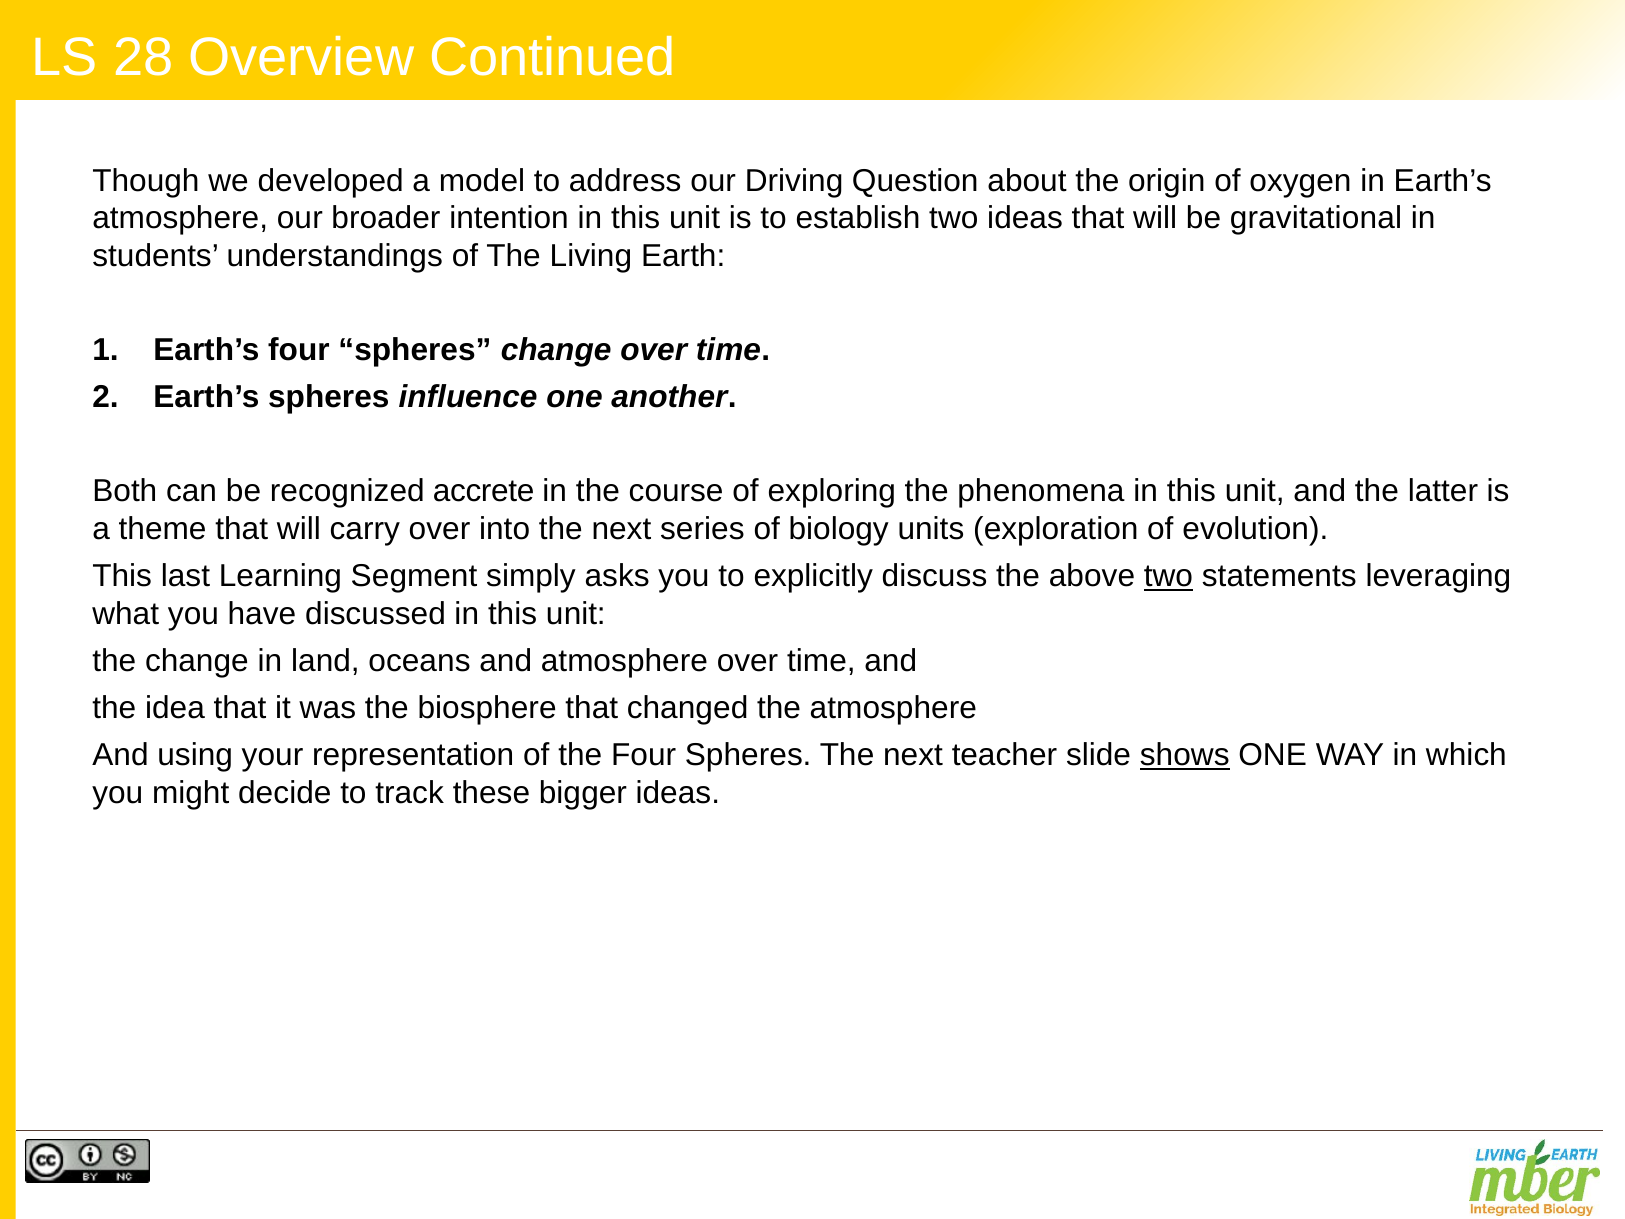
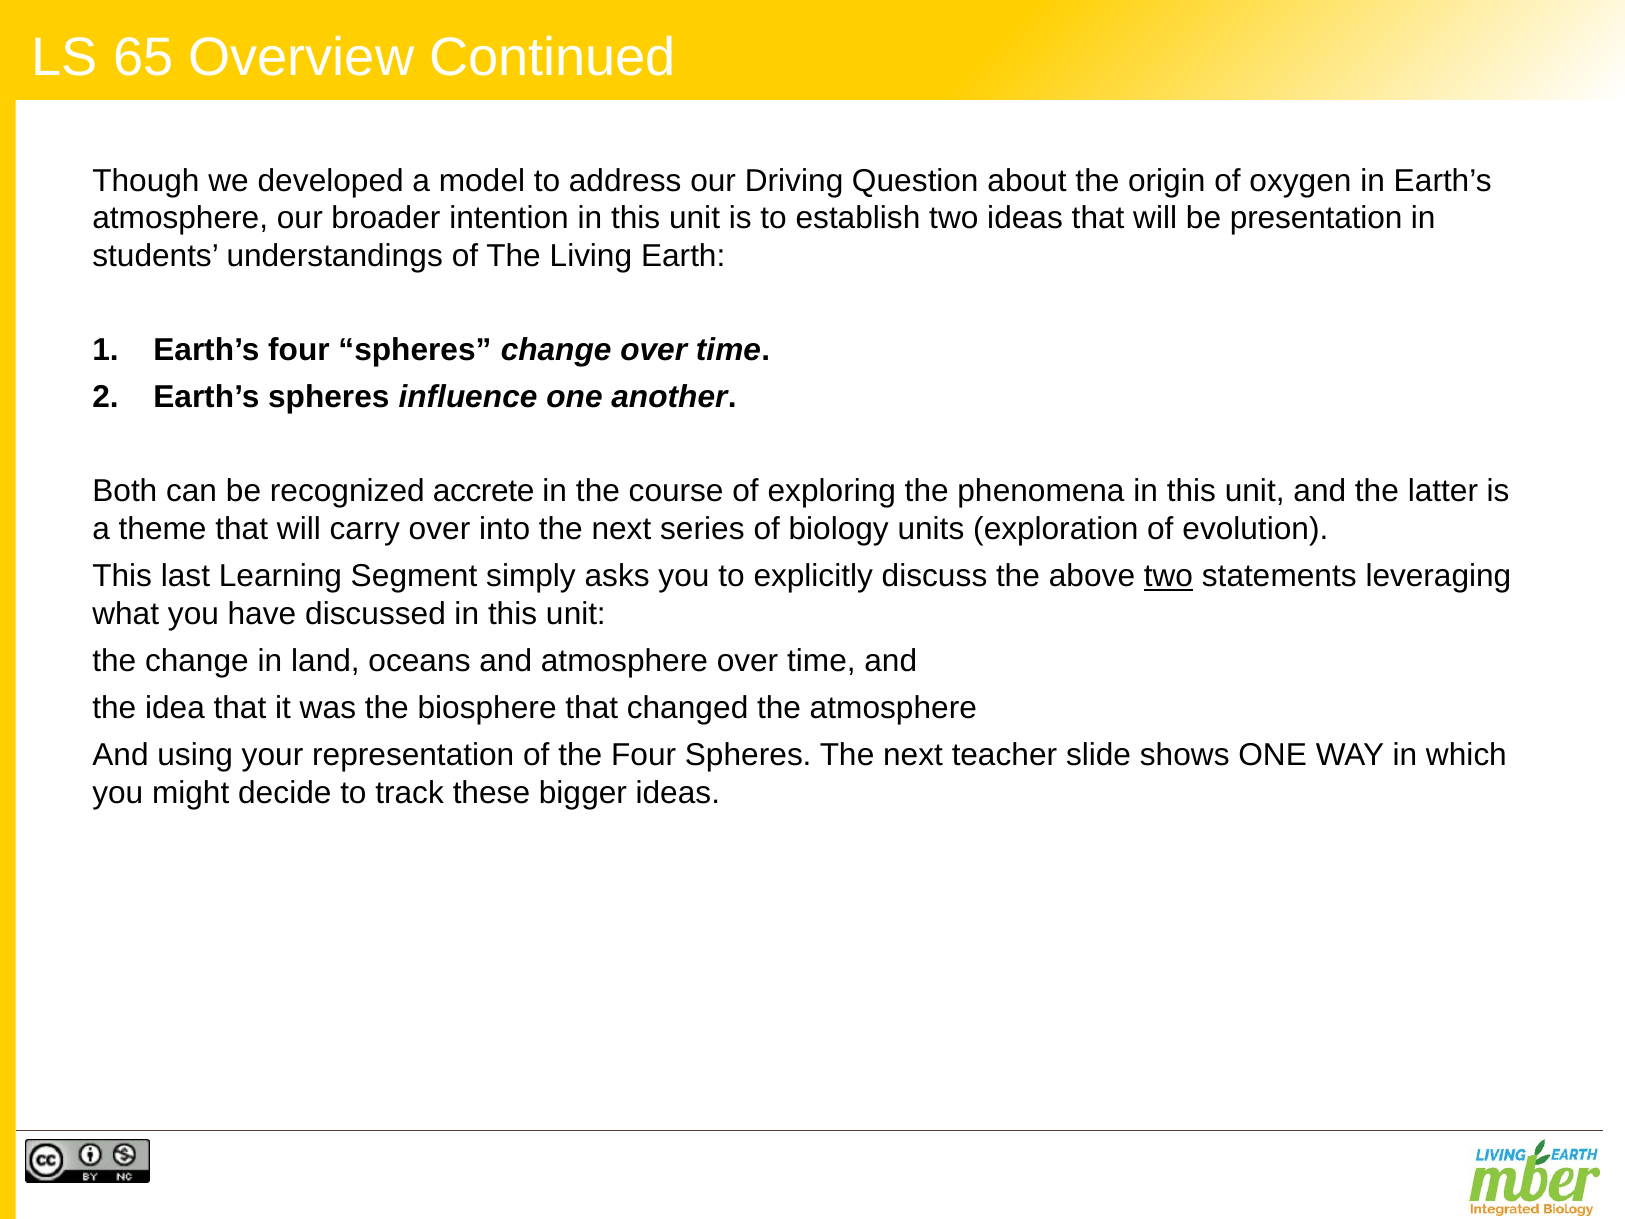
28: 28 -> 65 (143, 58)
gravitational: gravitational -> presentation (1316, 218)
shows underline: present -> none (1185, 755)
